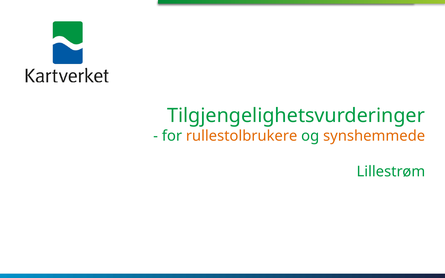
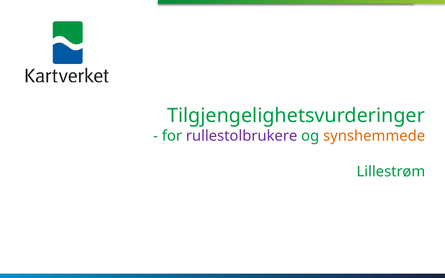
rullestolbrukere colour: orange -> purple (242, 136)
